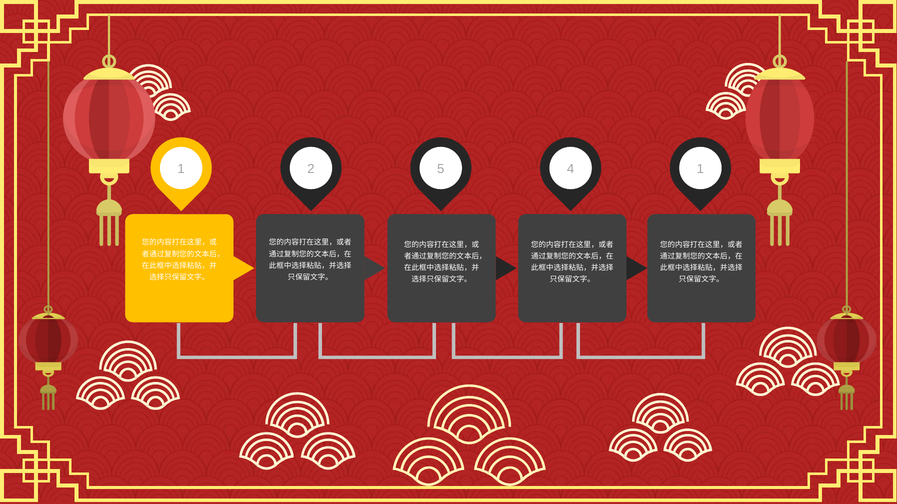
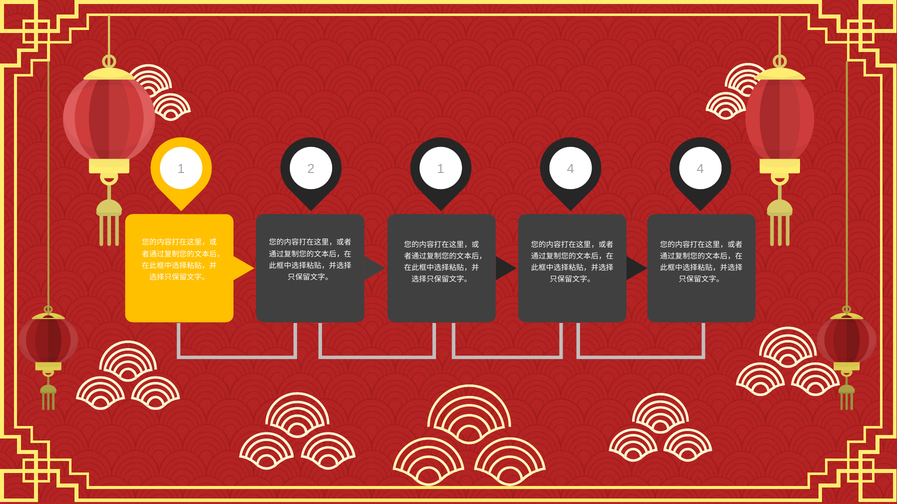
2 5: 5 -> 1 (441, 169)
4 1: 1 -> 4 (700, 169)
